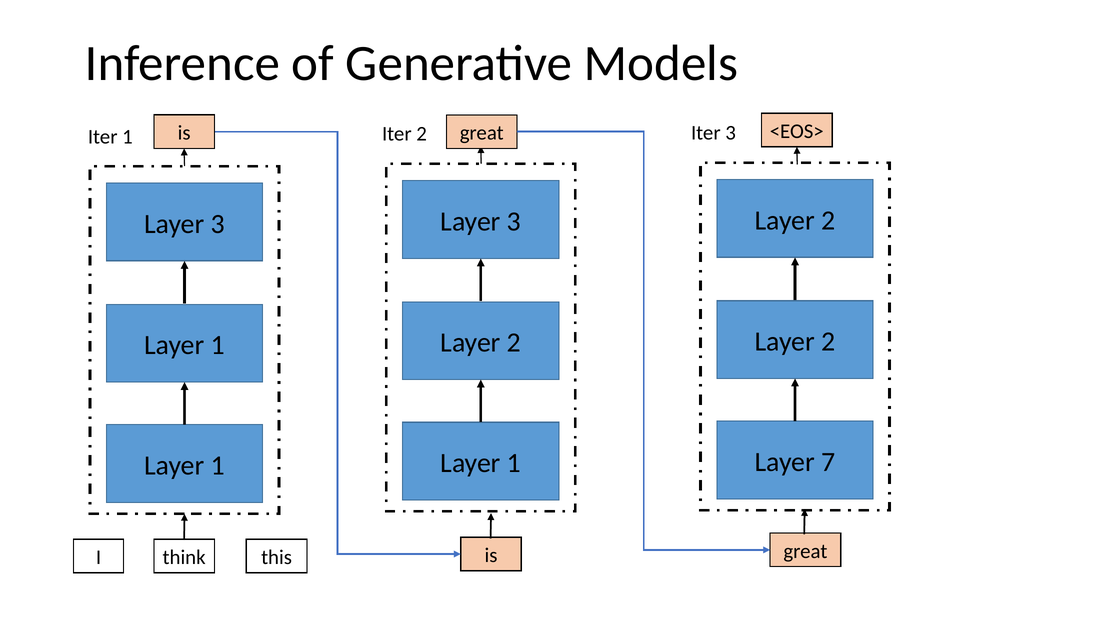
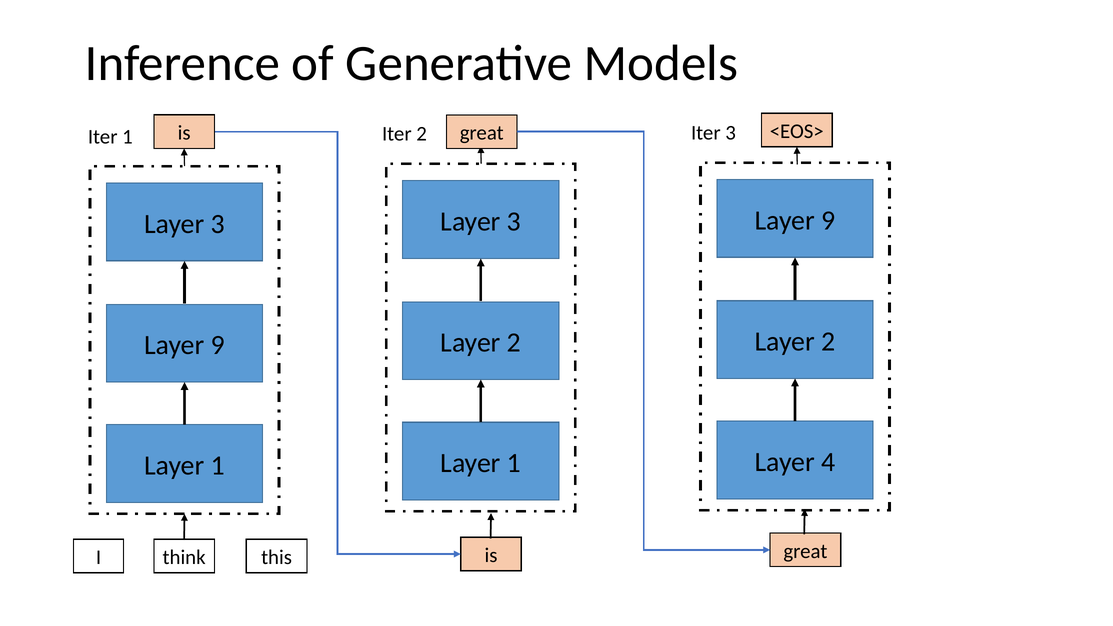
2: 2 -> 9 (828, 220)
1: 1 -> 9 (218, 345)
7: 7 -> 4 (828, 462)
